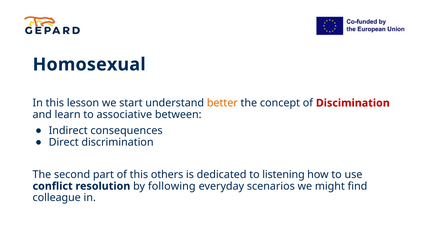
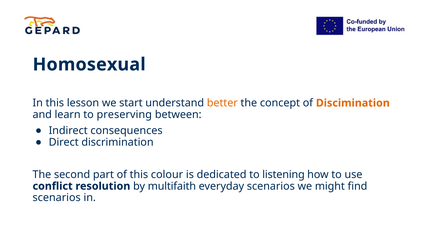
Discimination colour: red -> orange (353, 103)
associative: associative -> preserving (124, 115)
others: others -> colour (167, 174)
following: following -> multifaith (172, 186)
colleague: colleague -> scenarios (57, 198)
